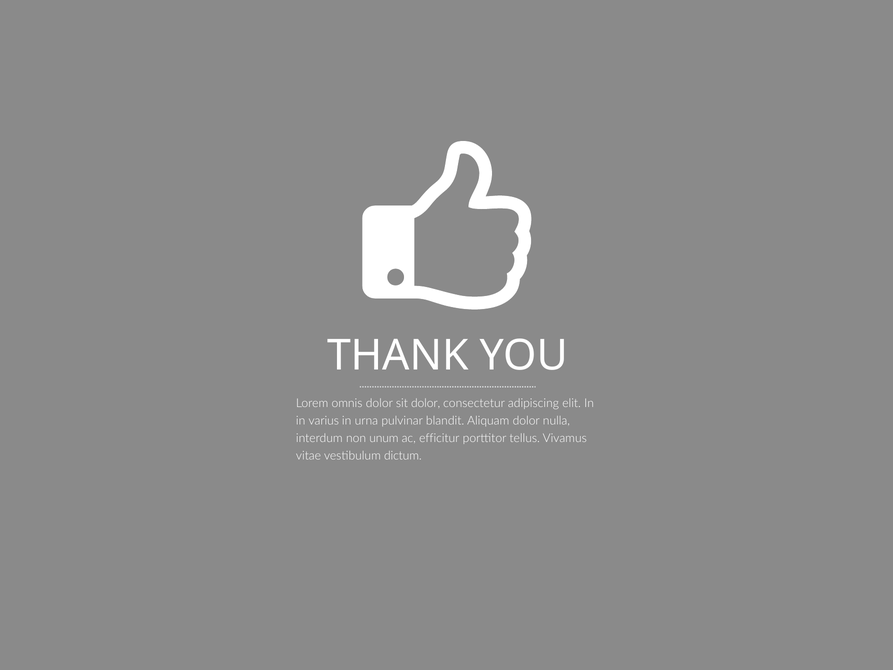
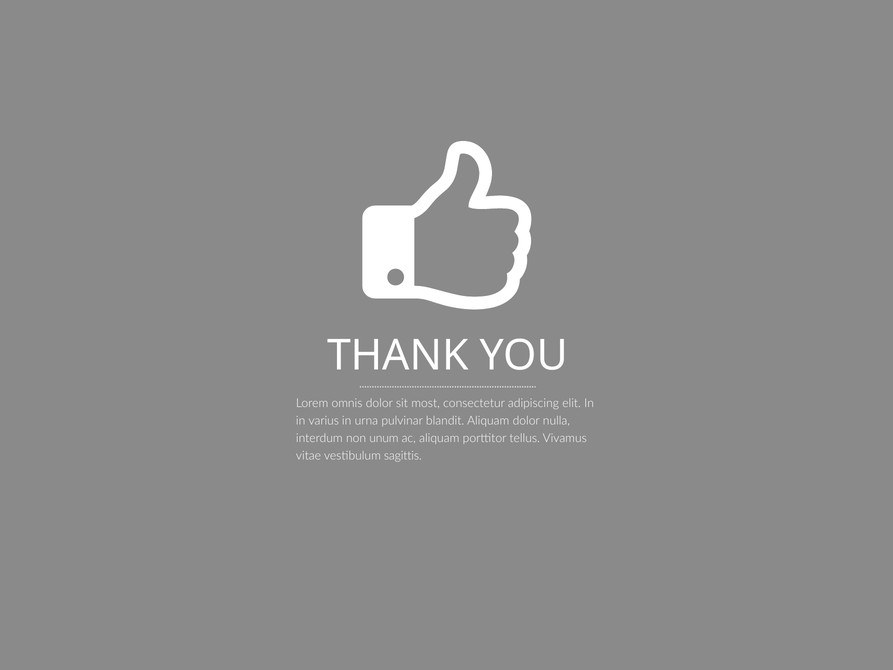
sit dolor: dolor -> most (426, 403)
ac efficitur: efficitur -> aliquam (439, 438)
dictum: dictum -> sagittis (403, 455)
